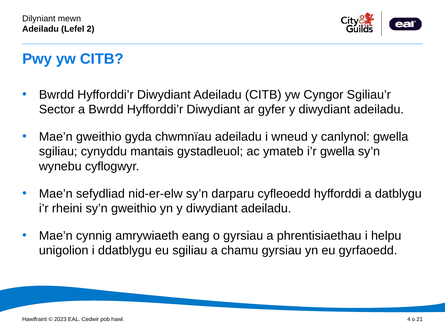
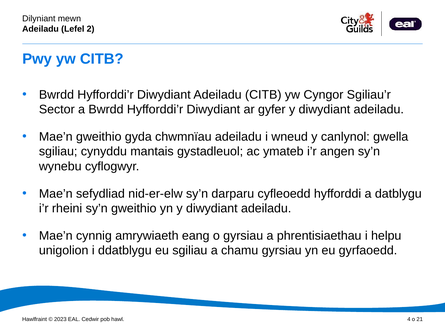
i’r gwella: gwella -> angen (337, 151)
